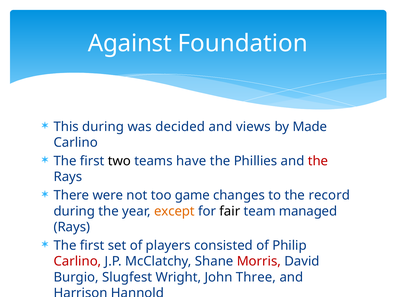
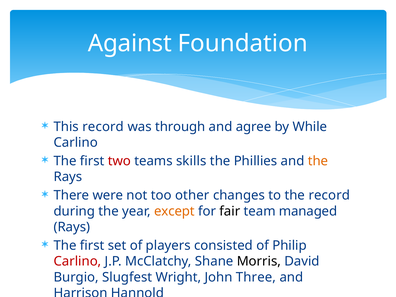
This during: during -> record (103, 127)
decided: decided -> through (180, 127)
views: views -> agree (254, 127)
Made: Made -> While (310, 127)
two colour: black -> red (119, 161)
have: have -> skills (191, 161)
the colour: red -> orange (318, 161)
game: game -> other (192, 195)
Morris colour: red -> black (259, 261)
